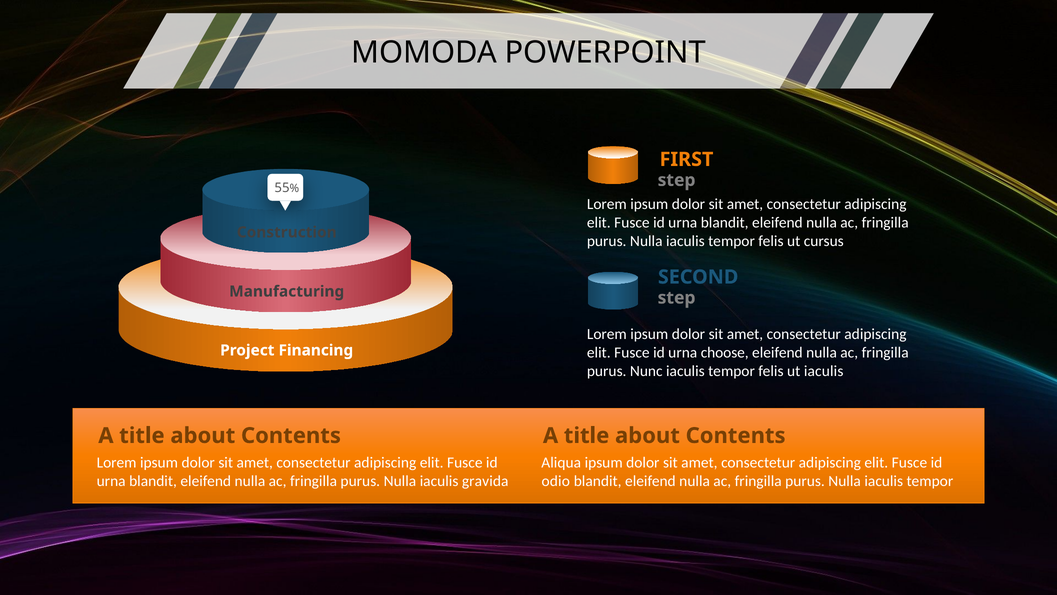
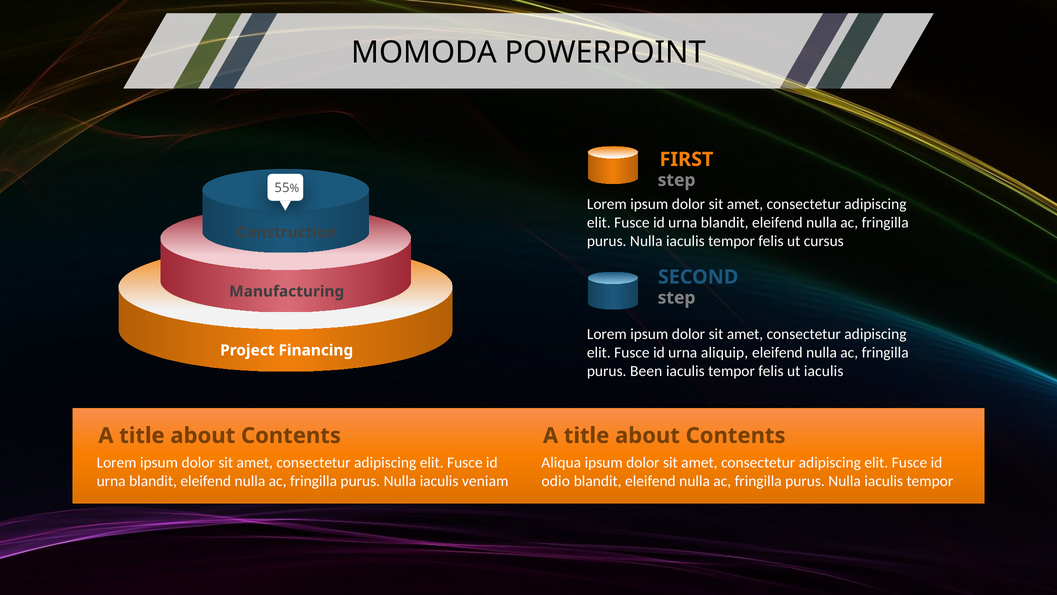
choose: choose -> aliquip (725, 352)
Nunc: Nunc -> Been (646, 371)
gravida: gravida -> veniam (485, 481)
